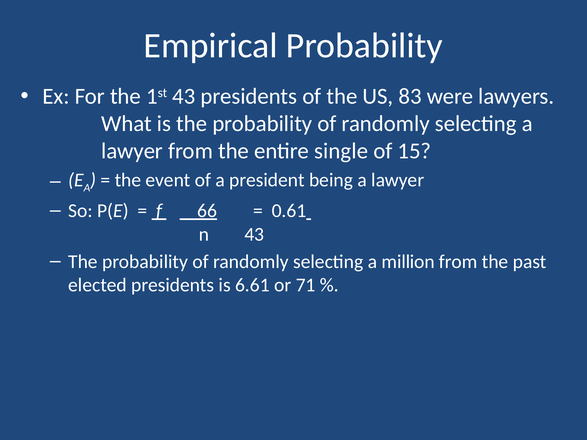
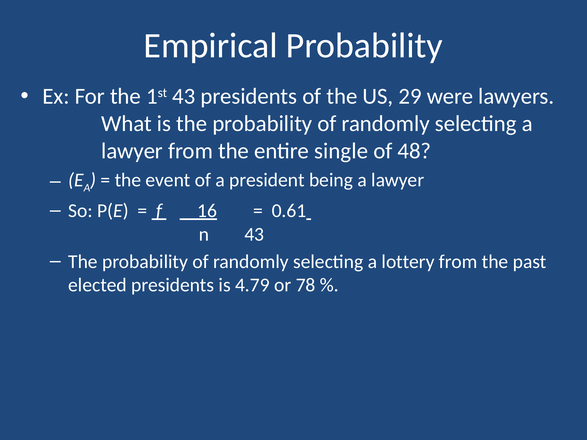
83: 83 -> 29 (410, 96)
15: 15 -> 48 (414, 151)
66: 66 -> 16 (207, 211)
million: million -> lottery (408, 262)
6.61: 6.61 -> 4.79 (252, 285)
71: 71 -> 78 (306, 285)
